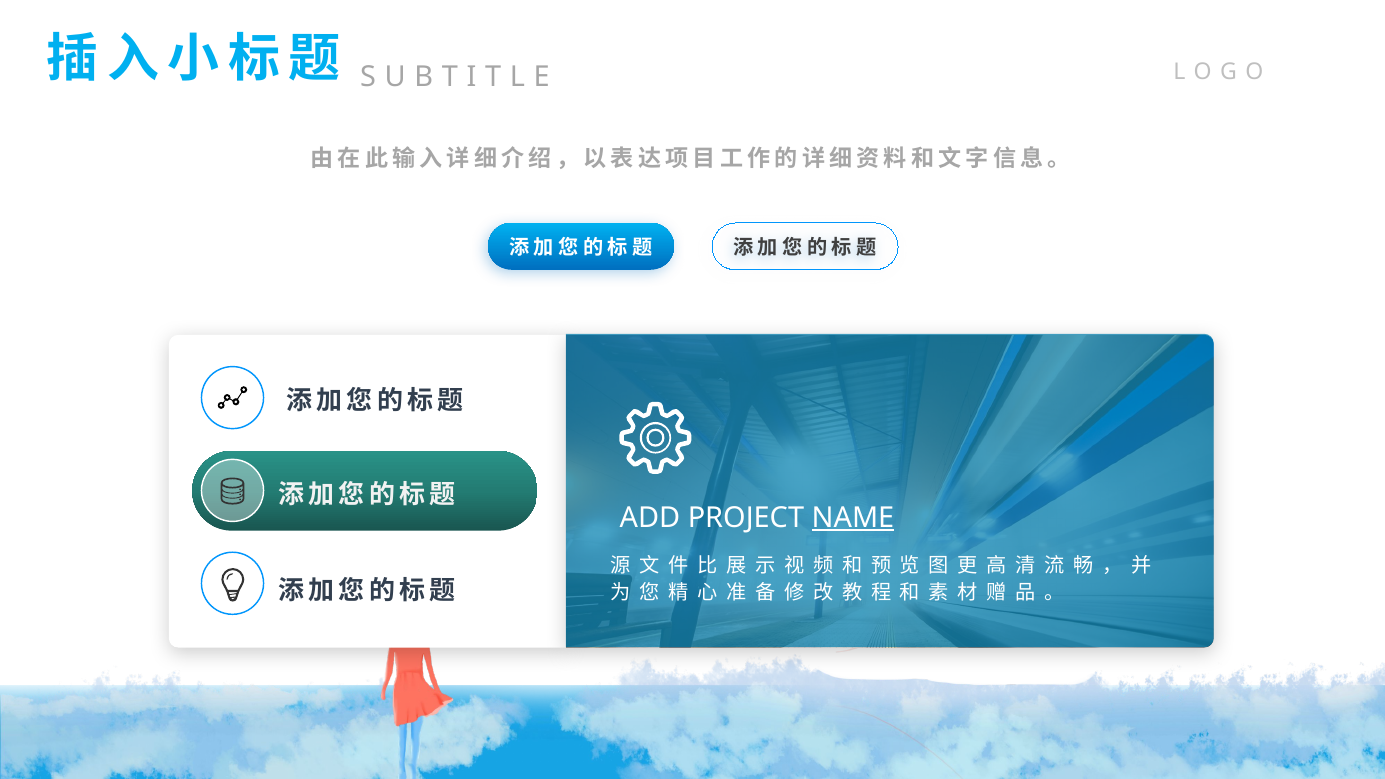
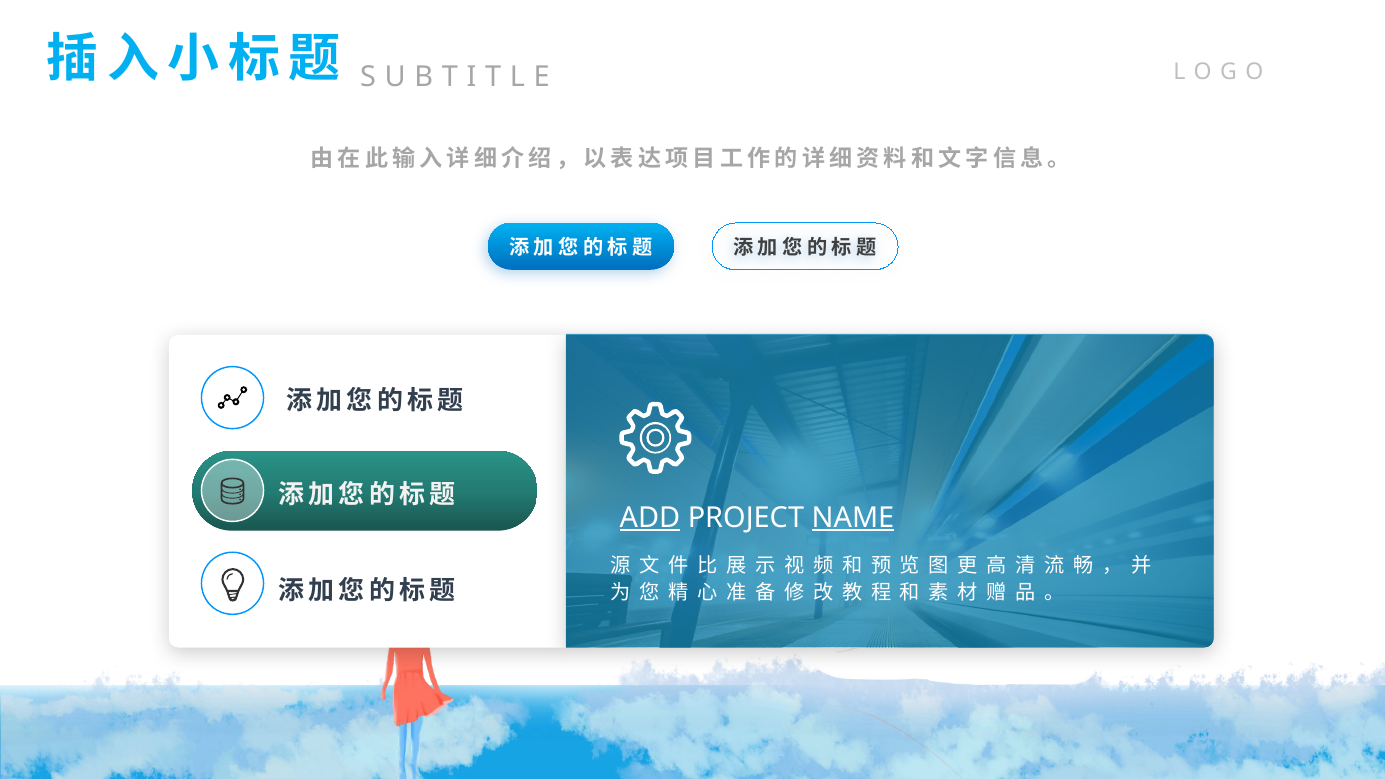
ADD underline: none -> present (650, 518)
